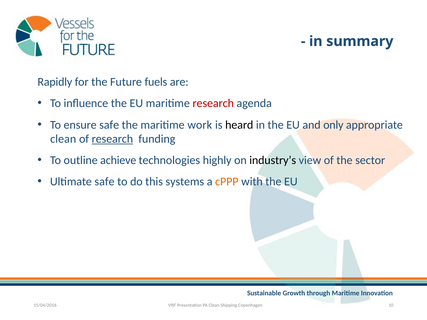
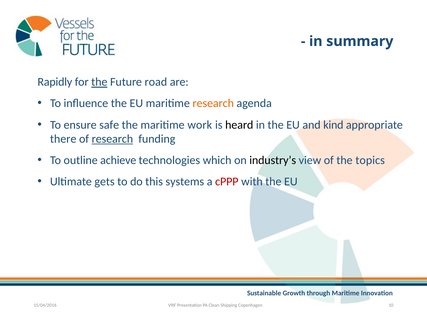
the underline: none -> present (99, 82)
fuels: fuels -> road (156, 82)
research colour: red -> orange (213, 103)
only: only -> kind (333, 125)
clean: clean -> there (63, 139)
highly: highly -> which (217, 160)
sector: sector -> topics (370, 160)
Ultimate safe: safe -> gets (105, 182)
cPPP colour: orange -> red (227, 182)
